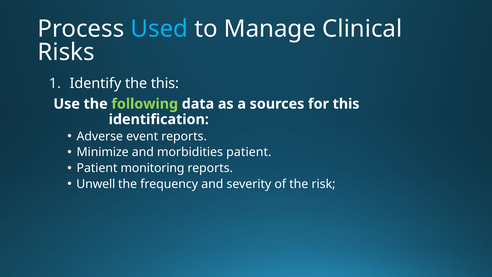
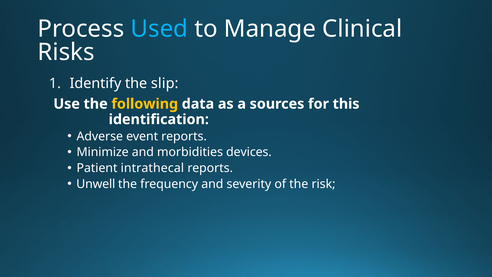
the this: this -> slip (165, 83)
following colour: light green -> yellow (145, 104)
morbidities patient: patient -> devices (249, 152)
monitoring: monitoring -> intrathecal (152, 168)
